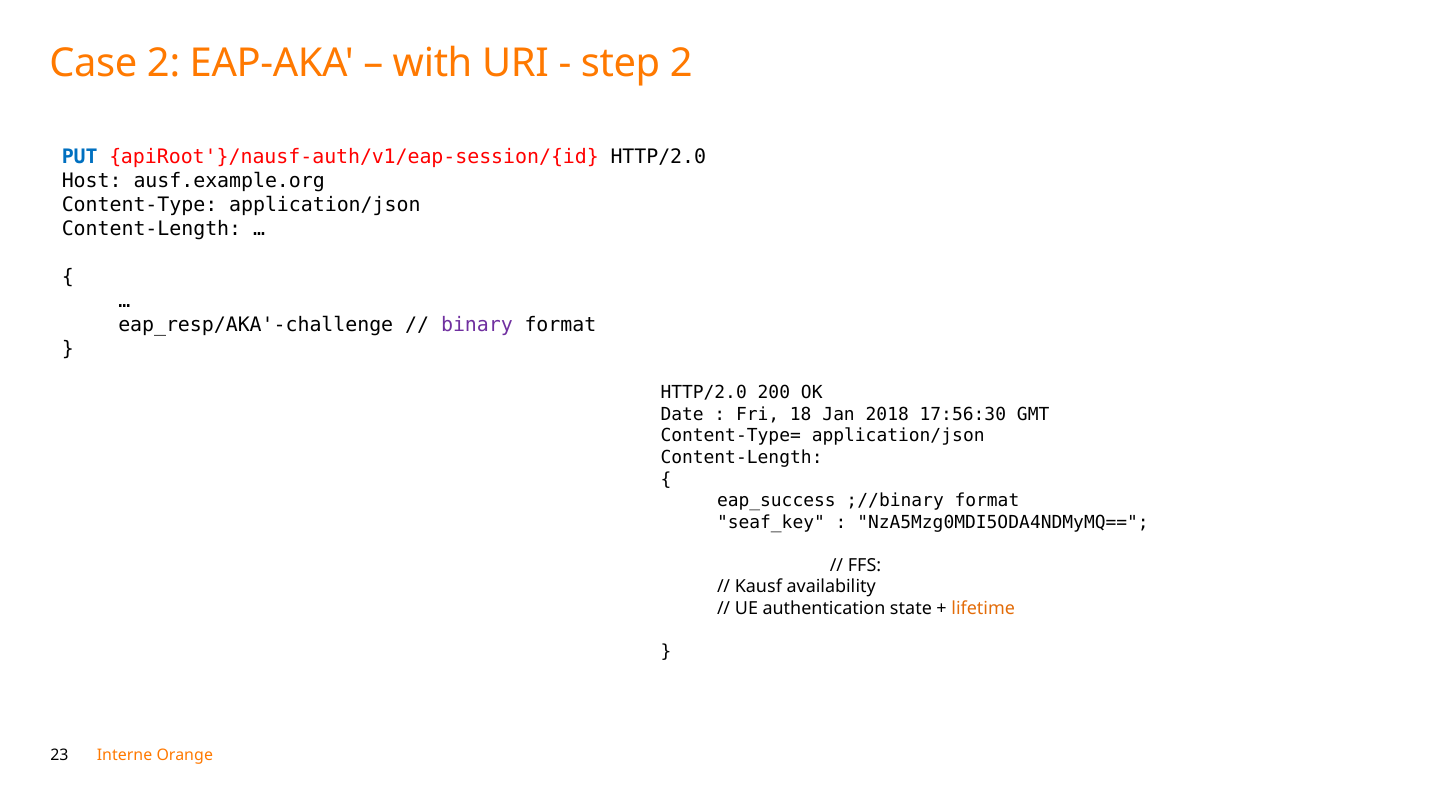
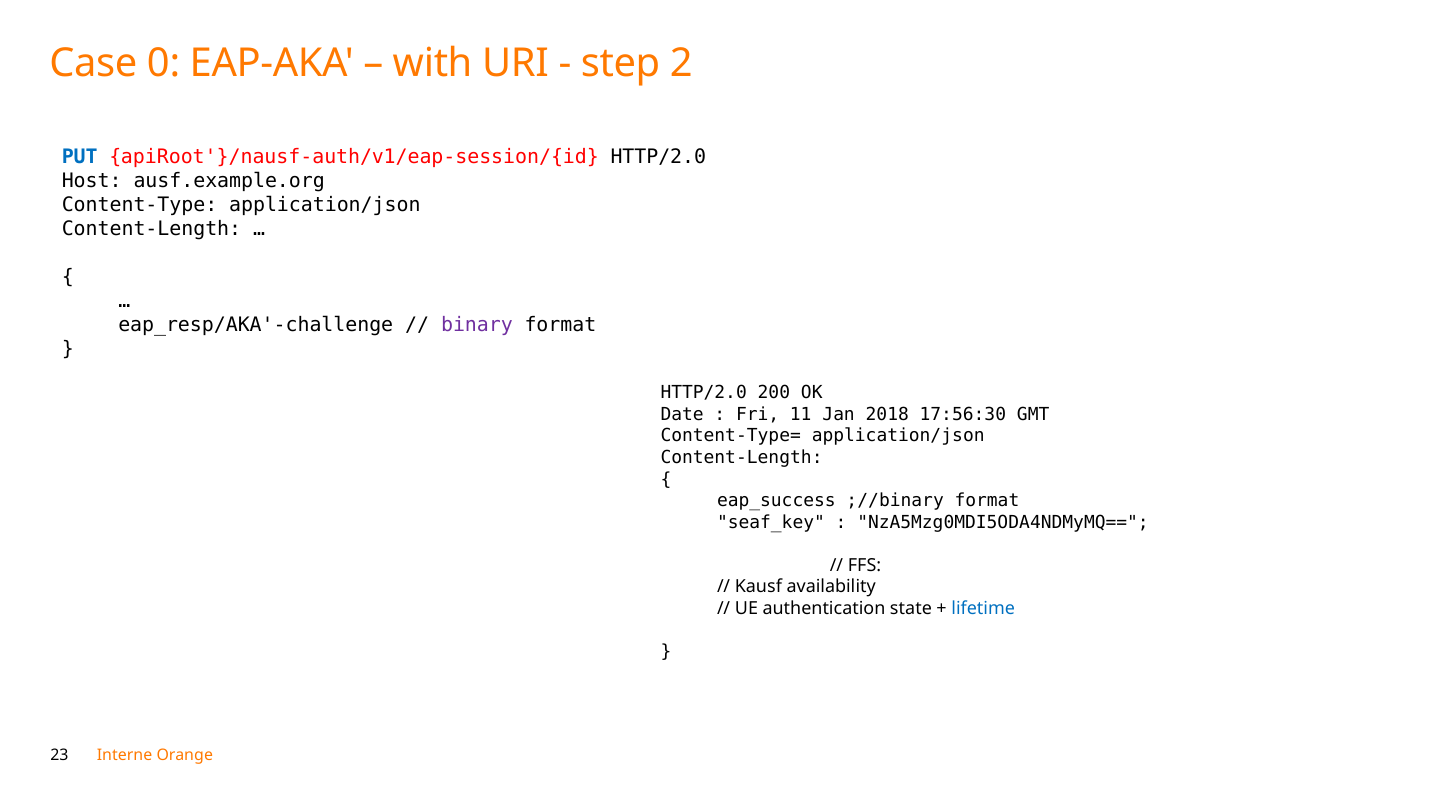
Case 2: 2 -> 0 (164, 63)
18: 18 -> 11 (801, 414)
lifetime colour: orange -> blue (983, 608)
